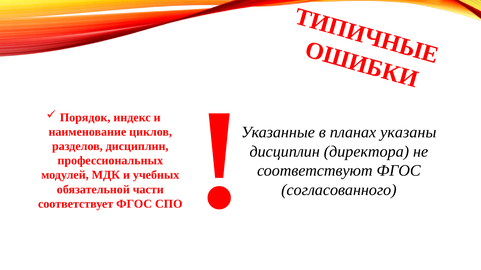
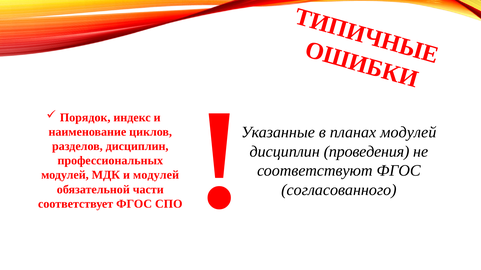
планах указаны: указаны -> модулей (408, 132)
директора: директора -> проведения (367, 152)
и учебных: учебных -> модулей (156, 175)
